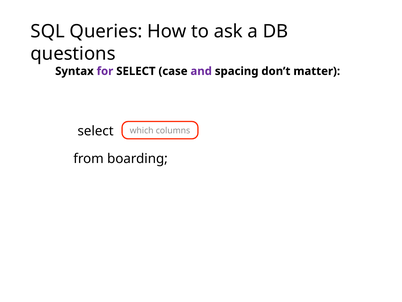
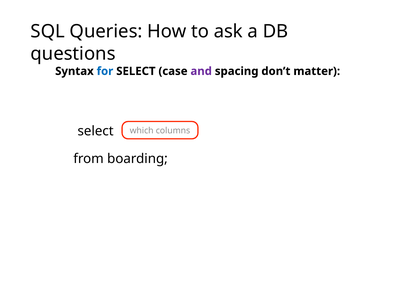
for colour: purple -> blue (105, 71)
